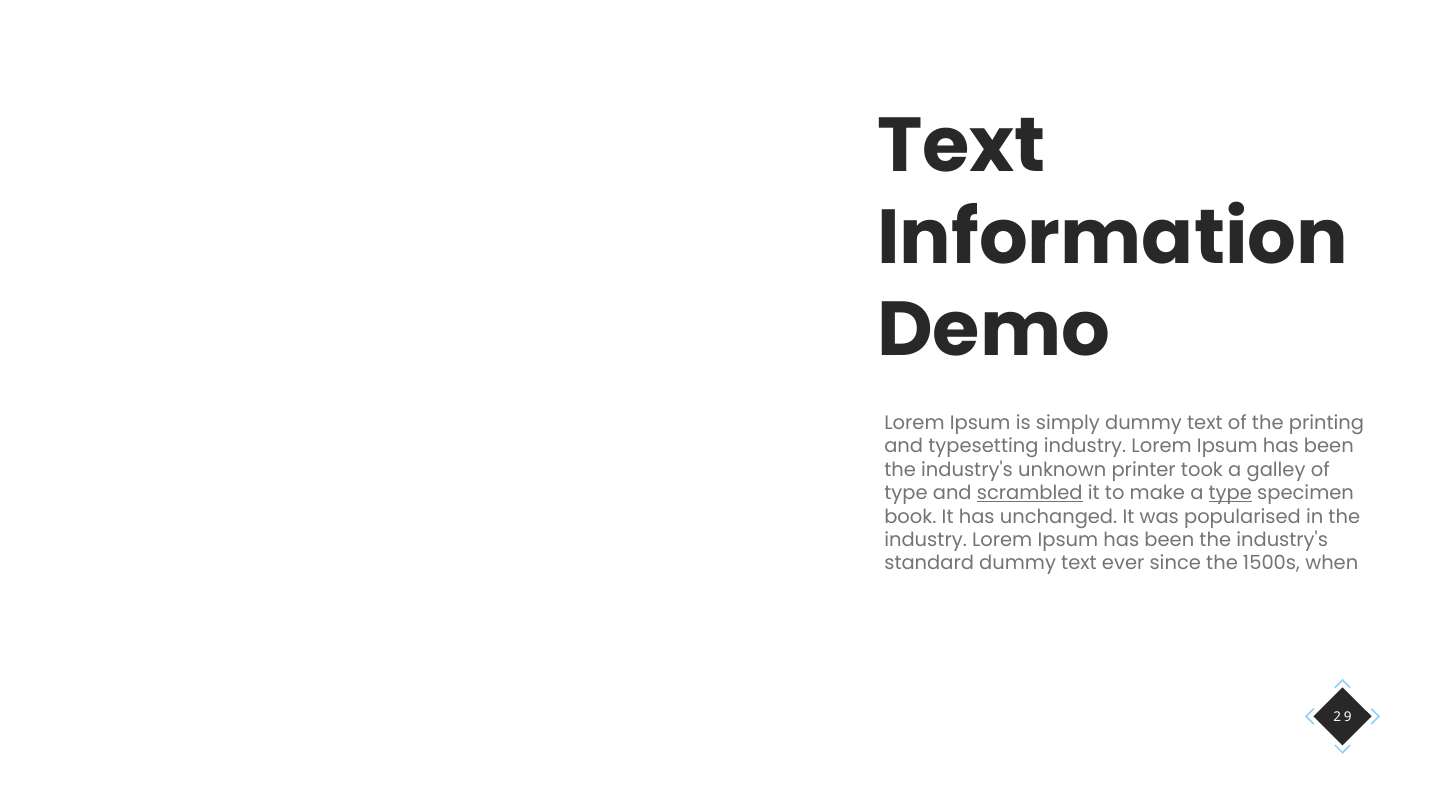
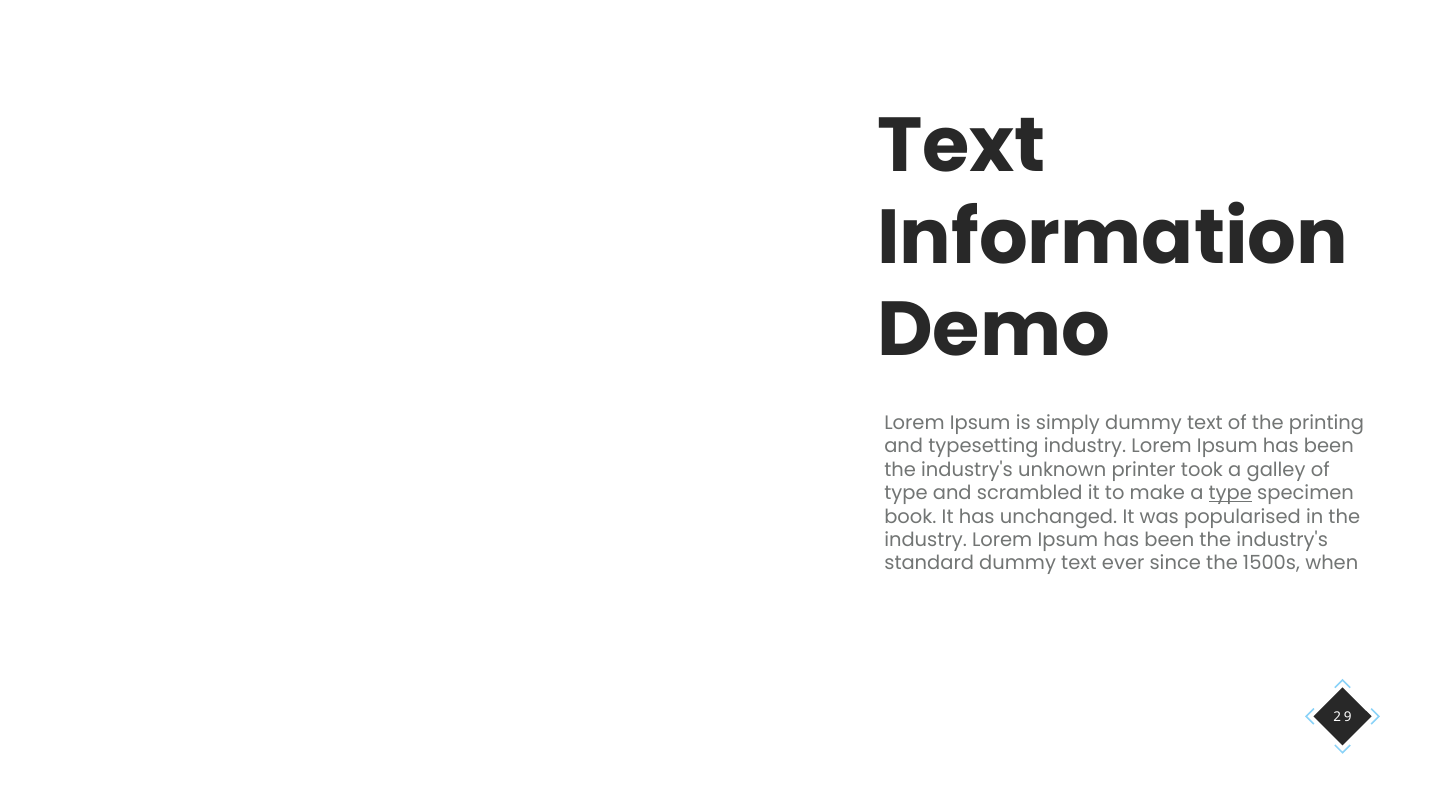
scrambled underline: present -> none (1030, 493)
